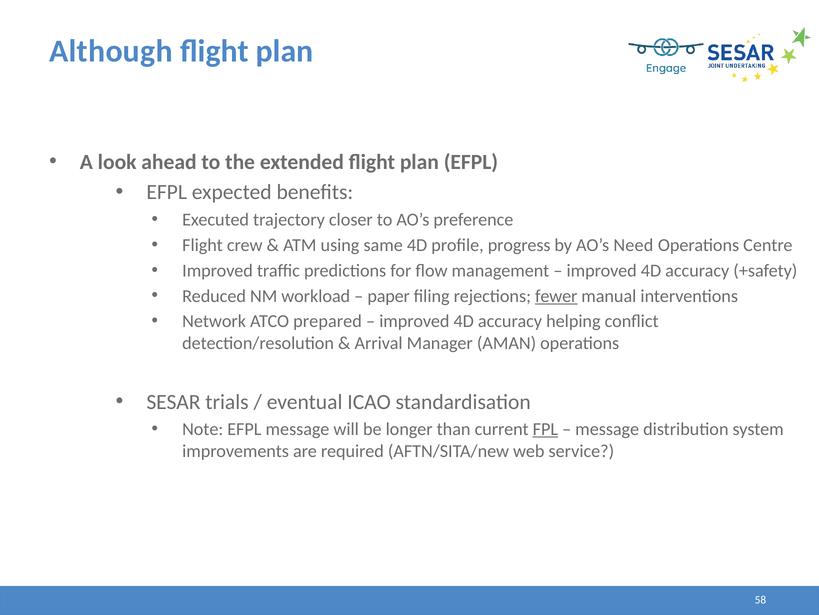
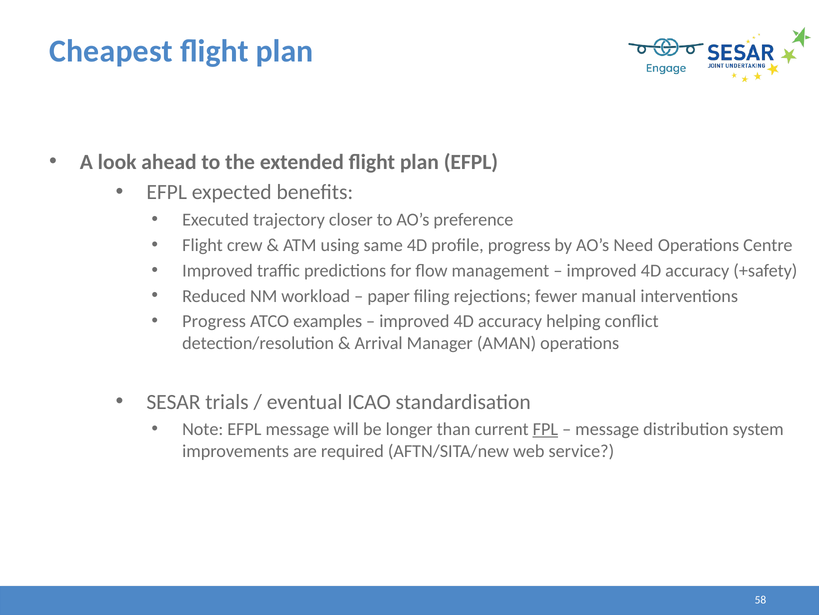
Although: Although -> Cheapest (111, 51)
fewer underline: present -> none (556, 296)
Network: Network -> Progress (214, 321)
prepared: prepared -> examples (328, 321)
